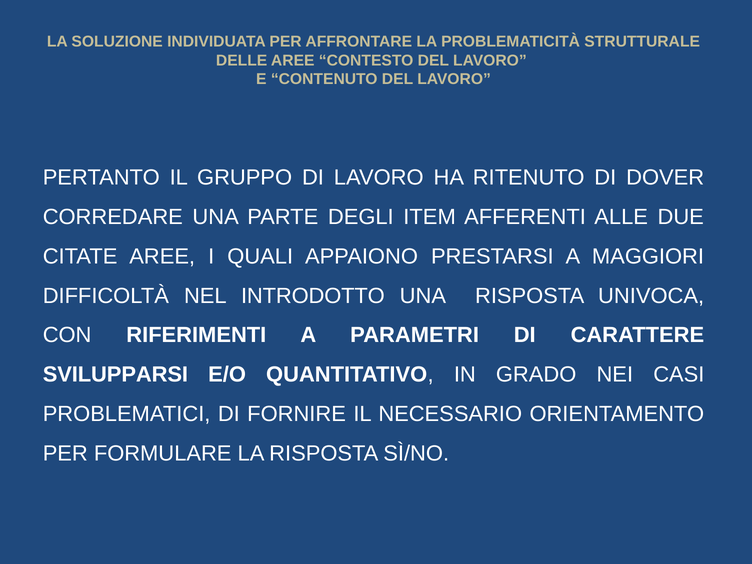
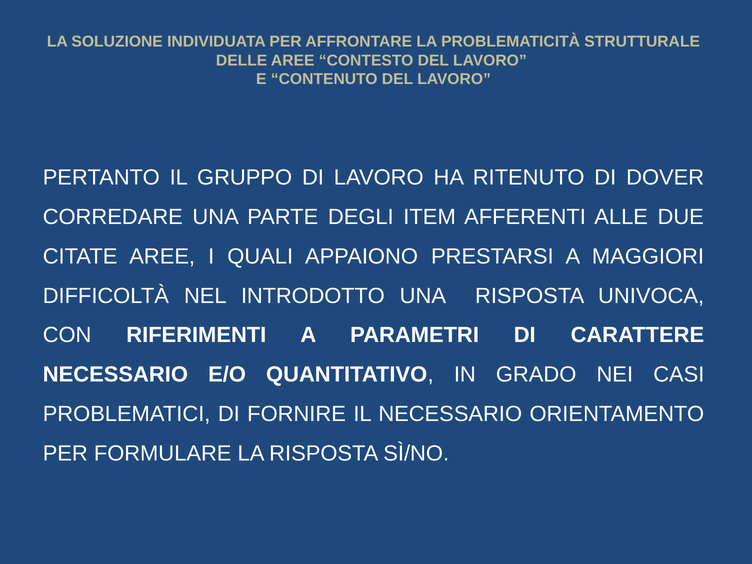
SVILUPPARSI: SVILUPPARSI -> NECESSARIO (115, 375)
